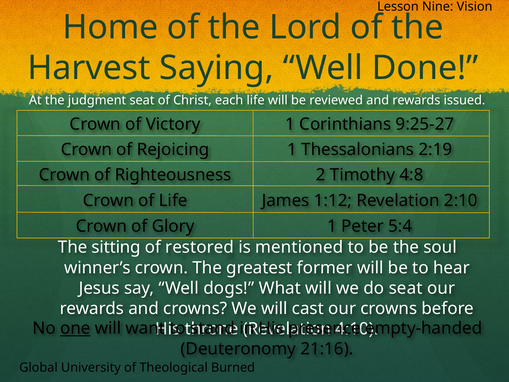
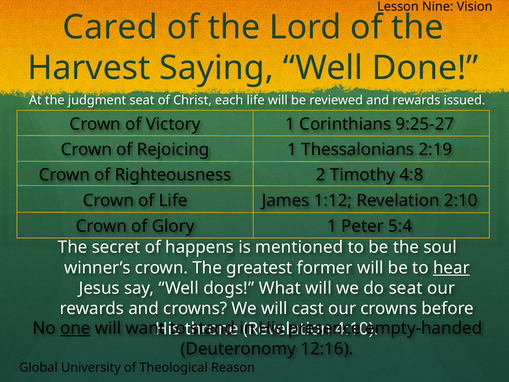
Home: Home -> Cared (110, 27)
sitting: sitting -> secret (116, 247)
restored: restored -> happens (200, 247)
hear underline: none -> present (451, 268)
21:16: 21:16 -> 12:16 (327, 349)
Burned: Burned -> Reason (233, 367)
